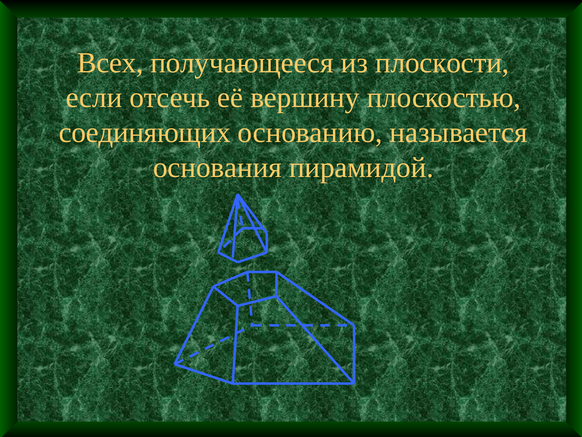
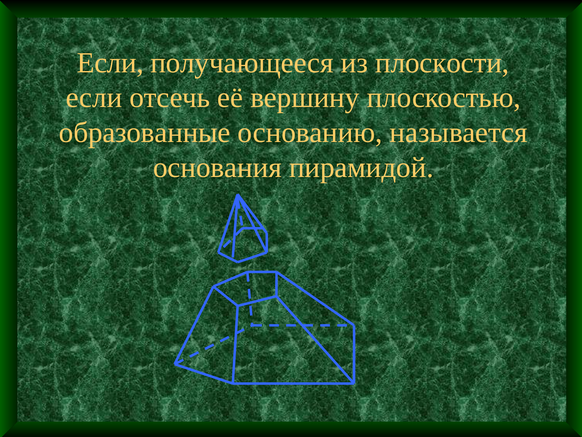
Всех: Всех -> Если (110, 63)
соединяющих: соединяющих -> образованные (145, 133)
